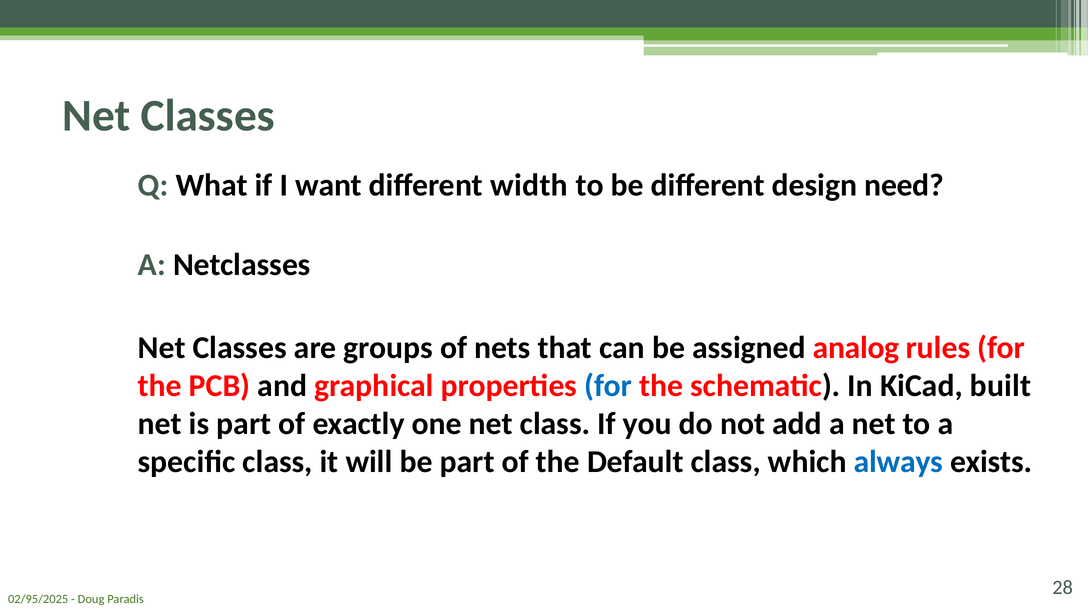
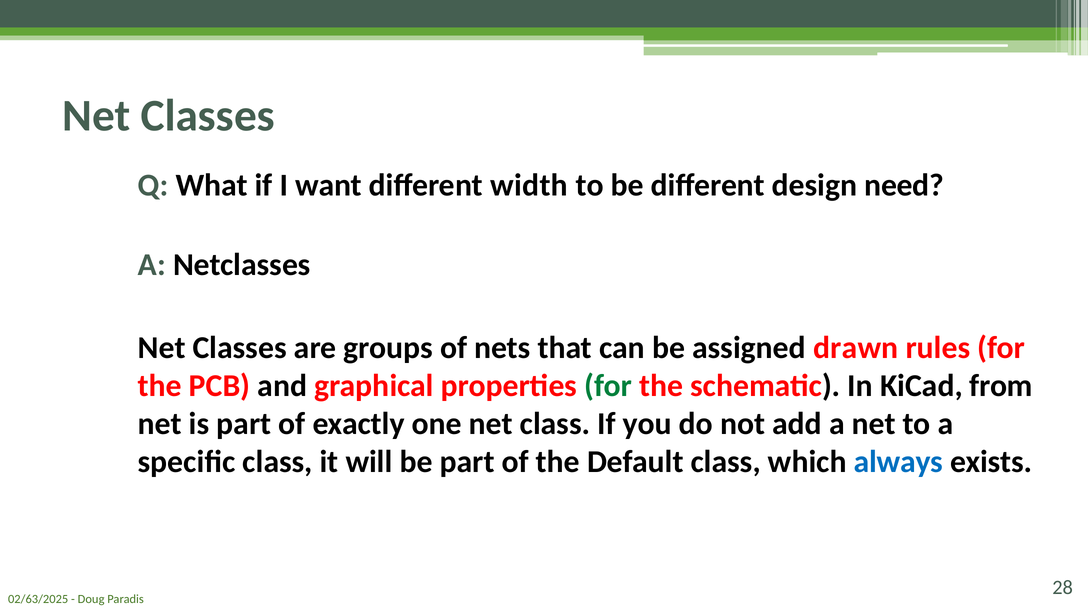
analog: analog -> drawn (856, 348)
for colour: blue -> green (608, 386)
built: built -> from (1001, 386)
02/95/2025: 02/95/2025 -> 02/63/2025 (38, 599)
